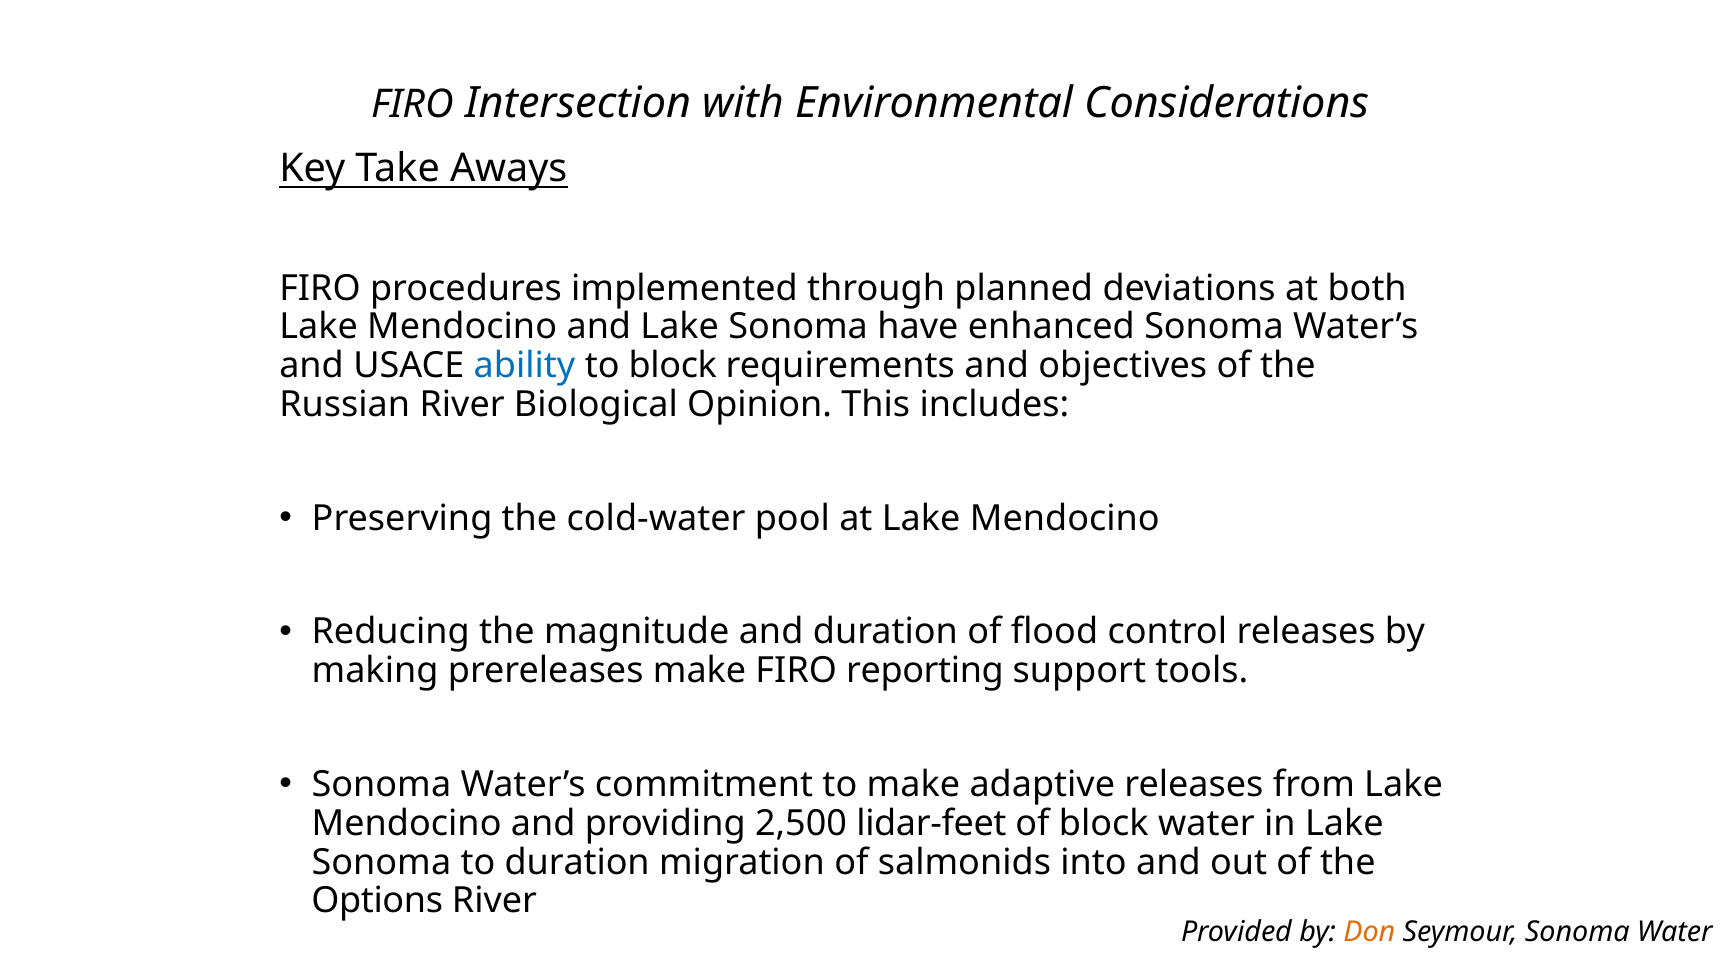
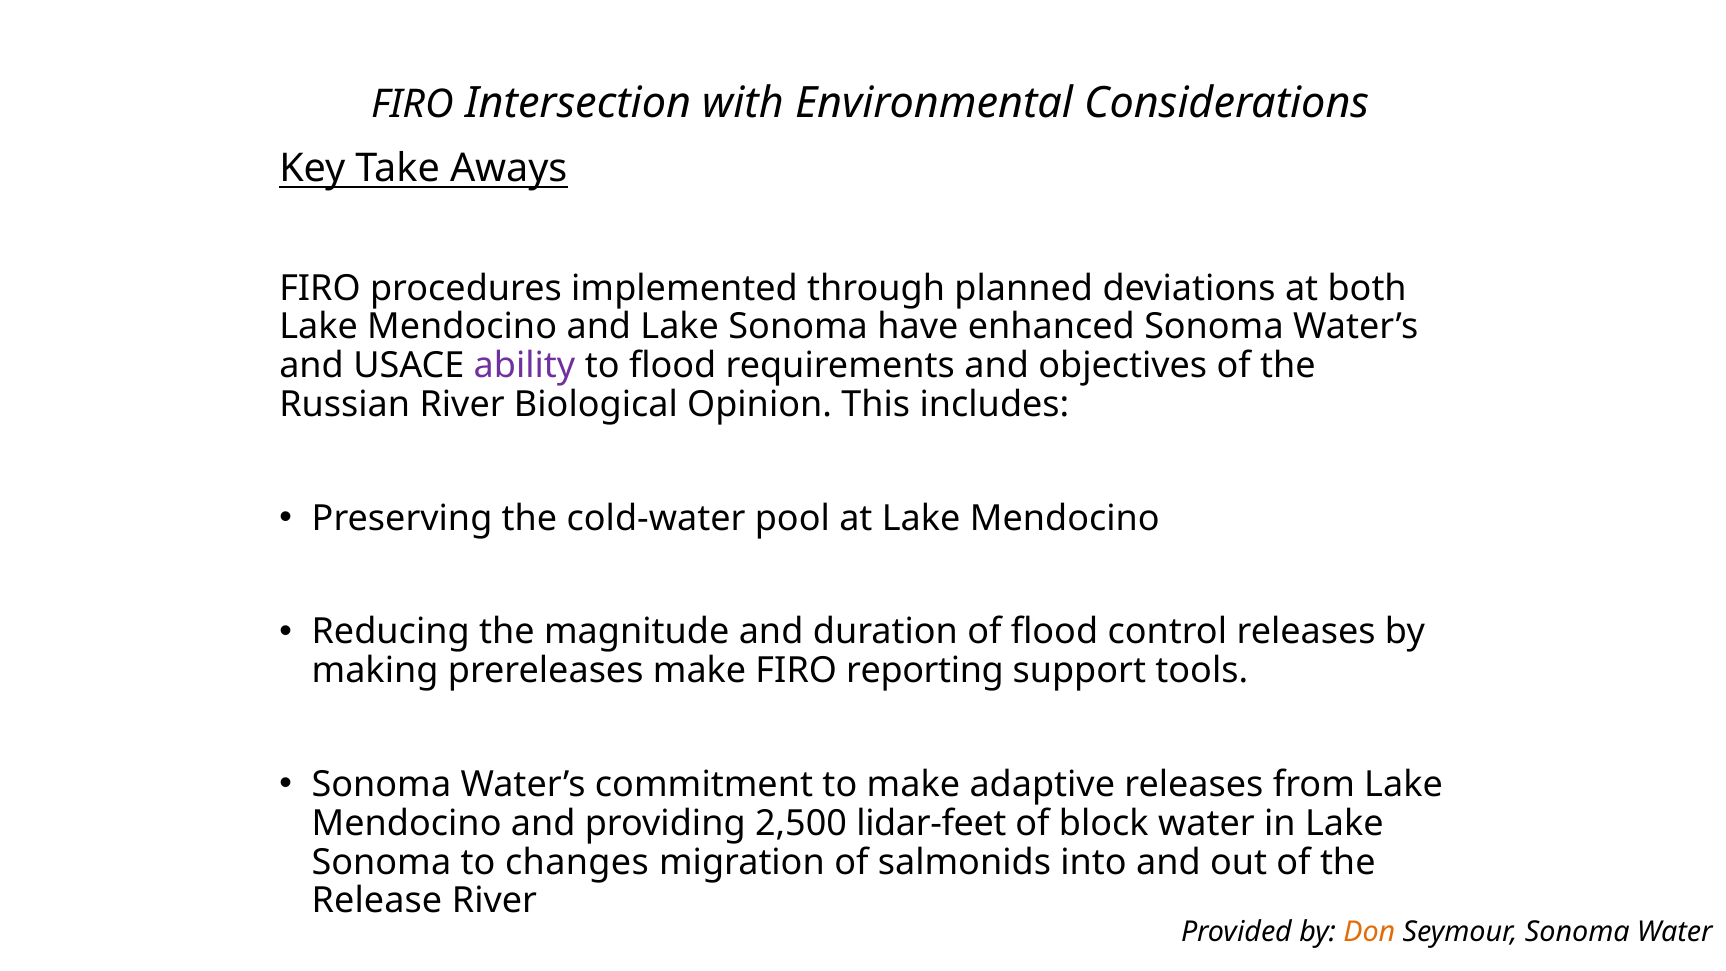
ability colour: blue -> purple (525, 366)
to block: block -> flood (673, 366)
to duration: duration -> changes (577, 862)
Options: Options -> Release (377, 901)
